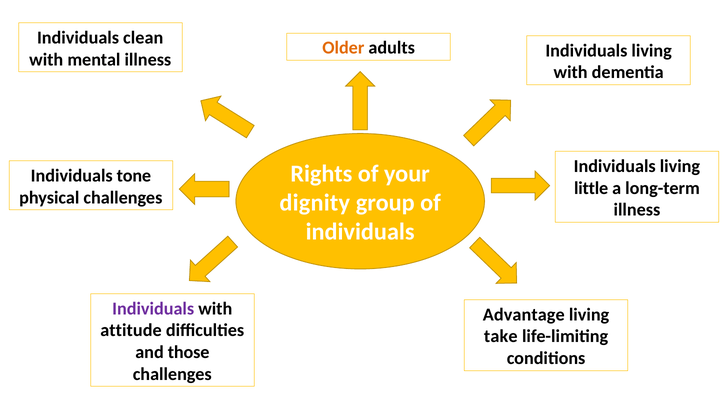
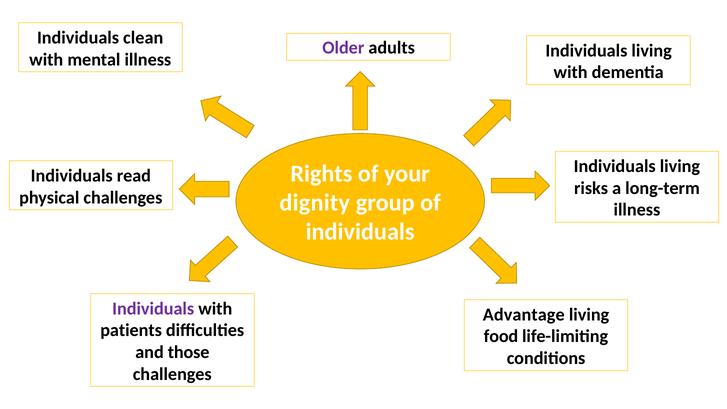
Older colour: orange -> purple (343, 48)
tone: tone -> read (134, 176)
little: little -> risks (591, 188)
attitude: attitude -> patients (131, 330)
take: take -> food (501, 336)
